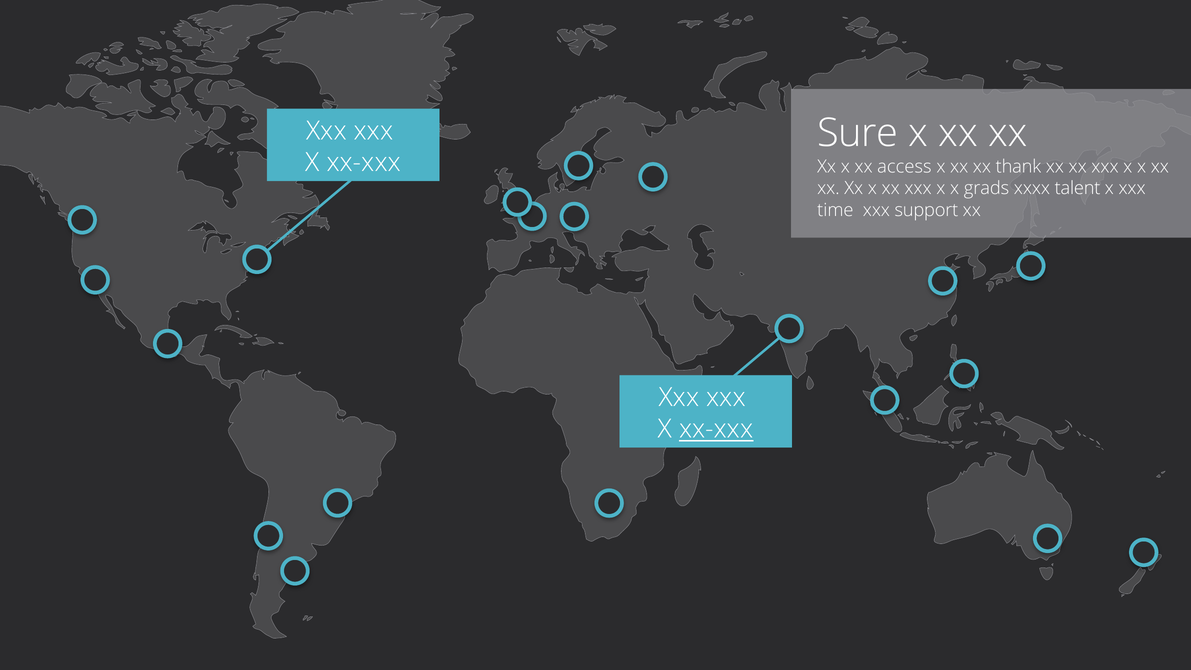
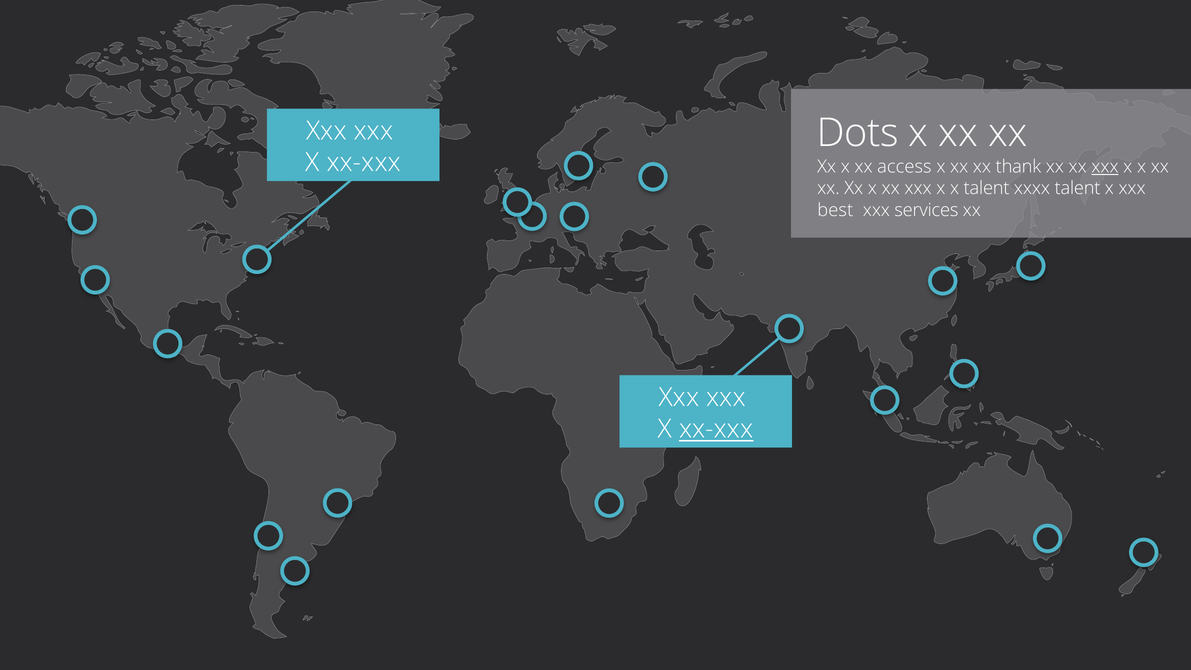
Sure: Sure -> Dots (858, 133)
xxx underline: none -> present (1105, 167)
x grads: grads -> talent (987, 188)
time: time -> best (835, 210)
support: support -> services (926, 210)
